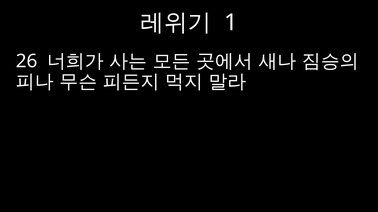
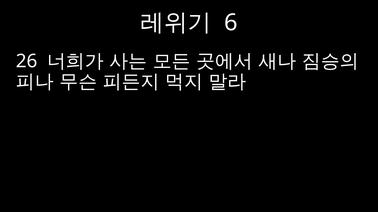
1: 1 -> 6 (231, 23)
